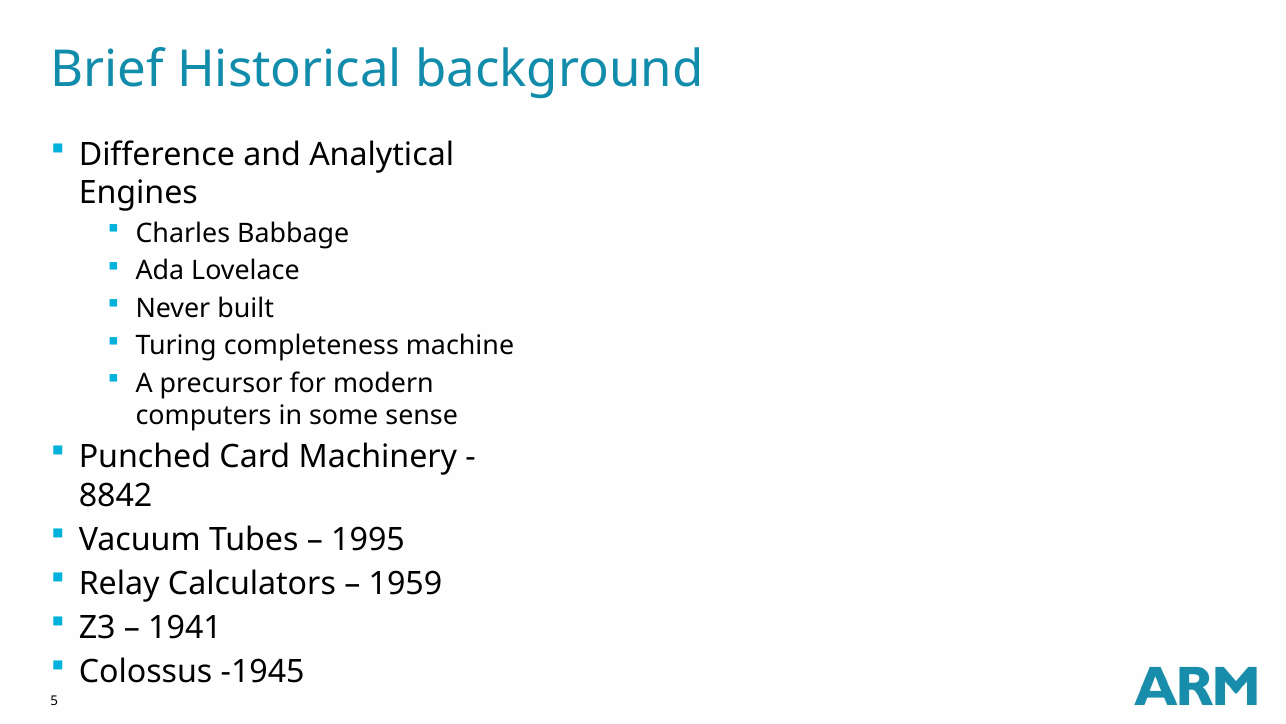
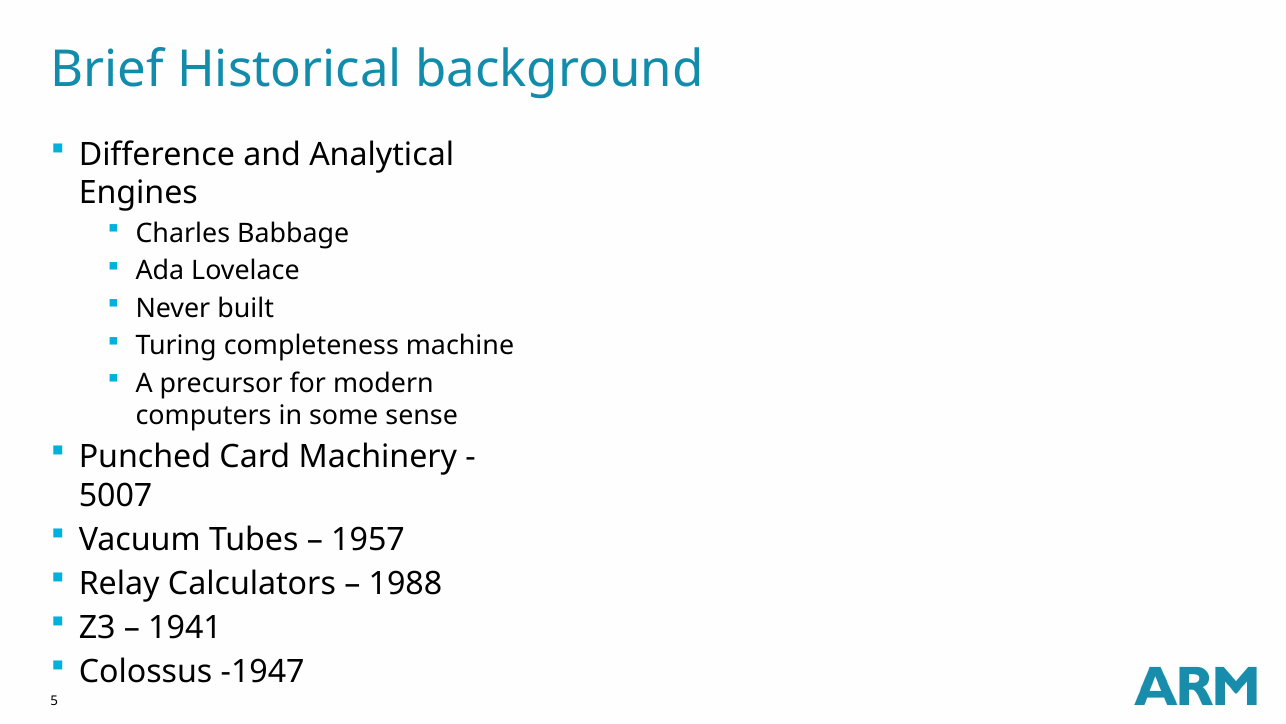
8842: 8842 -> 5007 (116, 495)
1995: 1995 -> 1957 (368, 539)
1959: 1959 -> 1988 (405, 583)
-1945: -1945 -> -1947 (263, 671)
